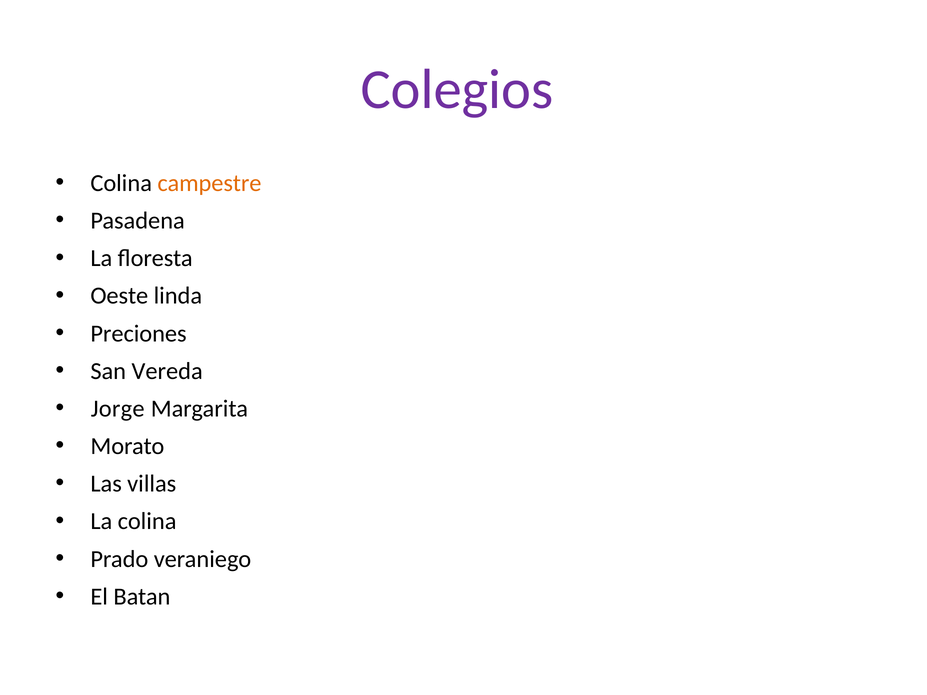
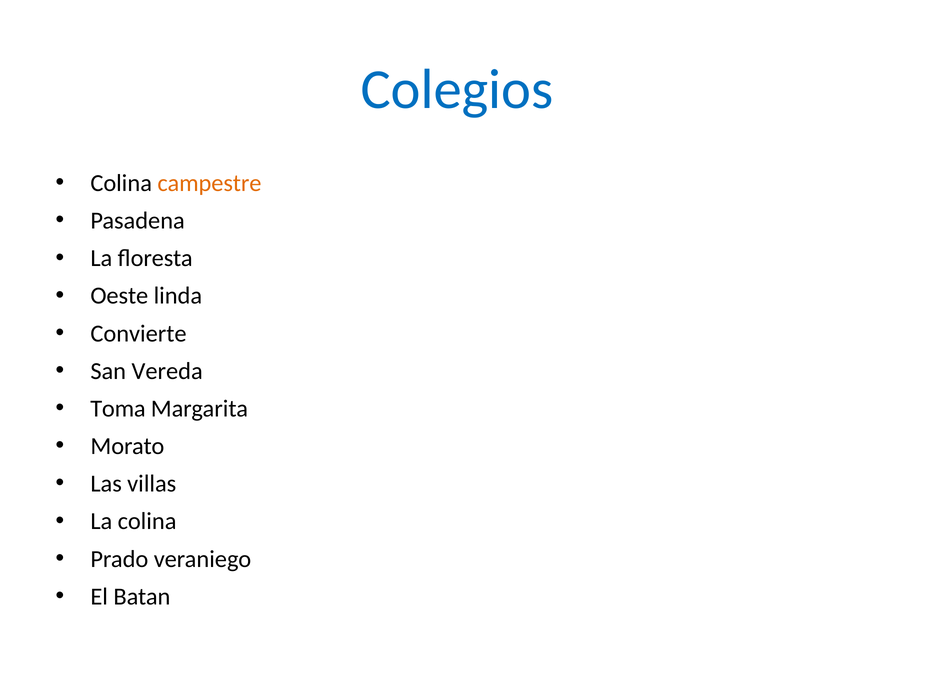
Colegios colour: purple -> blue (457, 90)
Preciones: Preciones -> Convierte (138, 334)
Jorge: Jorge -> Toma (118, 409)
